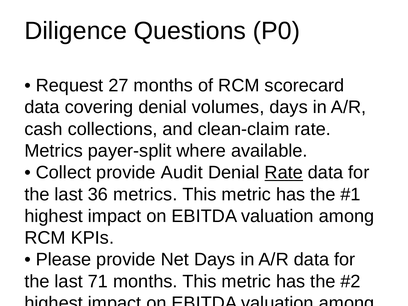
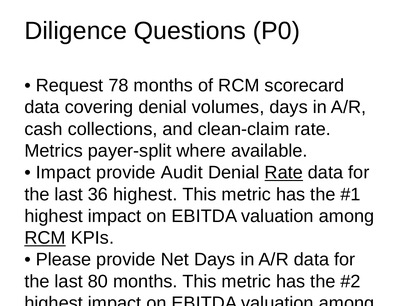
27: 27 -> 78 (118, 86)
Collect: Collect -> Impact (63, 173)
36 metrics: metrics -> highest (145, 194)
RCM underline: none -> present (45, 238)
71: 71 -> 80 (98, 281)
